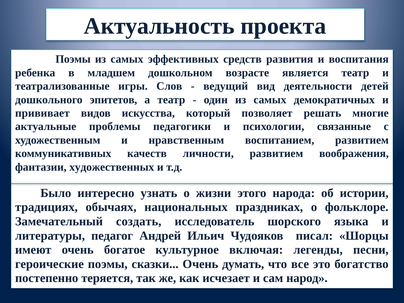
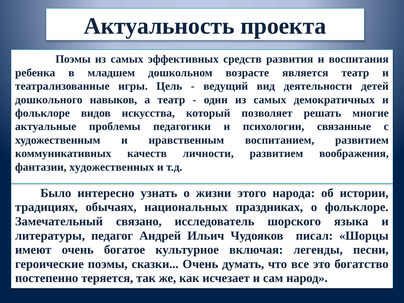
Слов: Слов -> Цель (169, 86)
эпитетов: эпитетов -> навыков (114, 100)
прививает: прививает -> фольклоре (43, 113)
создать: создать -> связано (139, 221)
